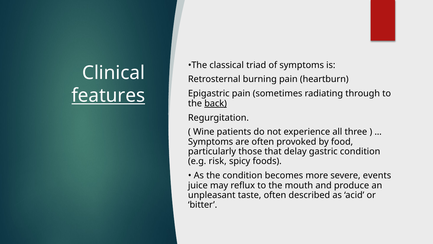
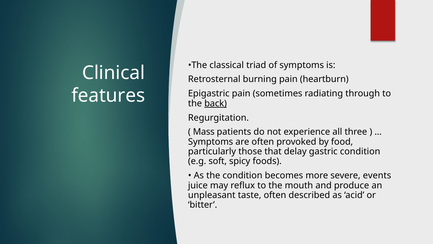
features underline: present -> none (108, 96)
Wine: Wine -> Mass (204, 132)
risk: risk -> soft (218, 161)
